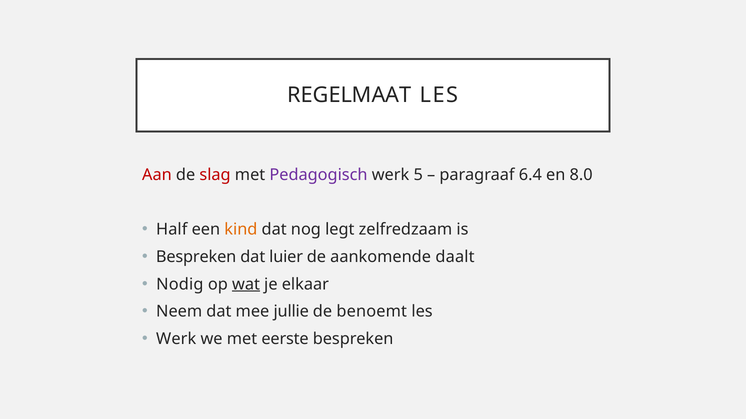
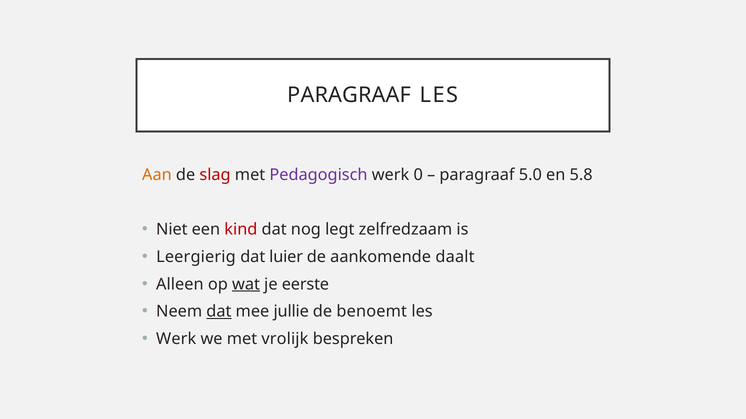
REGELMAAT: REGELMAAT -> PARAGRAAF (349, 95)
Aan colour: red -> orange (157, 175)
5: 5 -> 0 (418, 175)
6.4: 6.4 -> 5.0 (530, 175)
8.0: 8.0 -> 5.8 (581, 175)
Half: Half -> Niet (172, 230)
kind colour: orange -> red (241, 230)
Bespreken: Bespreken -> Leergierig (196, 257)
Nodig: Nodig -> Alleen (180, 285)
elkaar: elkaar -> eerste (305, 285)
dat underline: none -> present (219, 312)
eerste: eerste -> vrolijk (285, 339)
